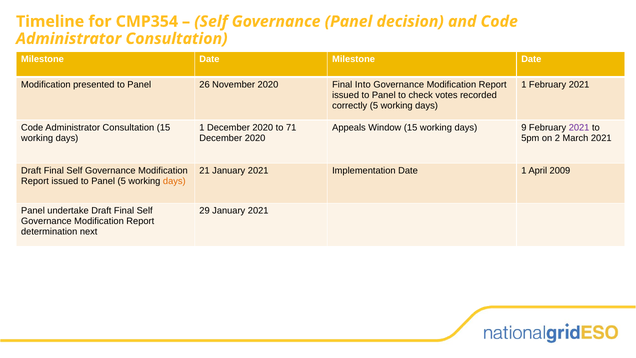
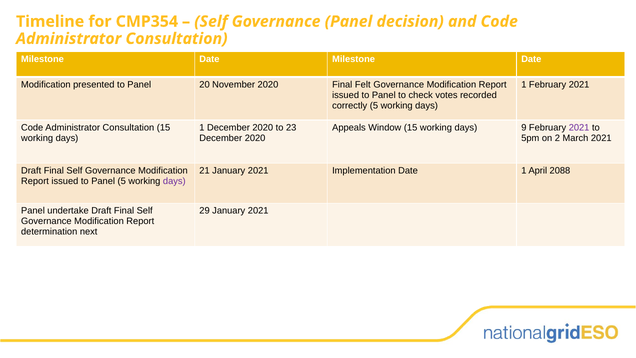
26: 26 -> 20 (205, 85)
Into: Into -> Felt (363, 85)
71: 71 -> 23 (291, 128)
2009: 2009 -> 2088 (560, 171)
days colour: orange -> purple (174, 181)
